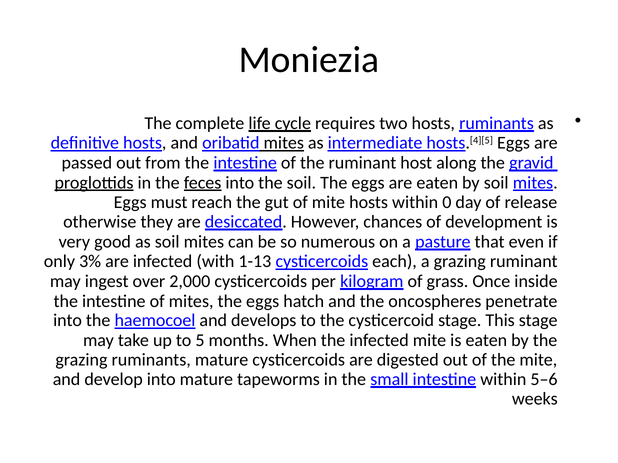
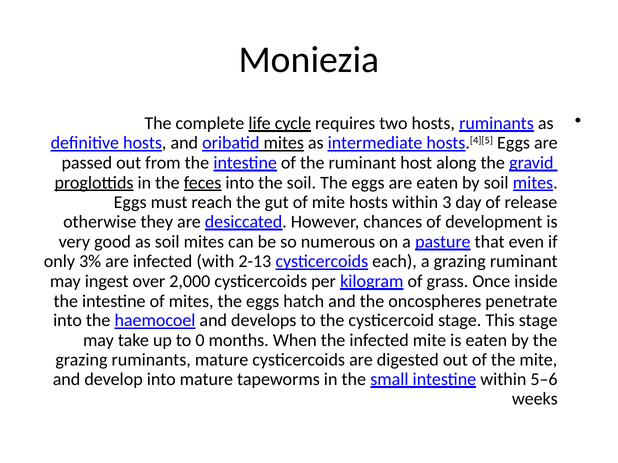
0: 0 -> 3 (447, 203)
1-13: 1-13 -> 2-13 (255, 262)
5: 5 -> 0 (200, 341)
